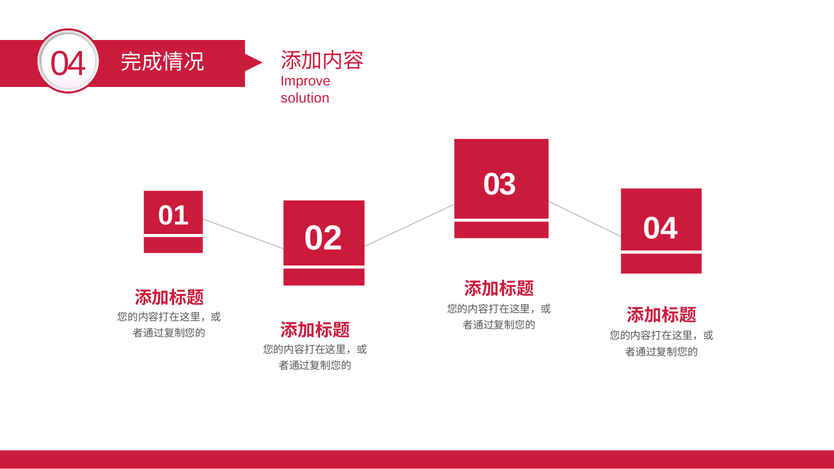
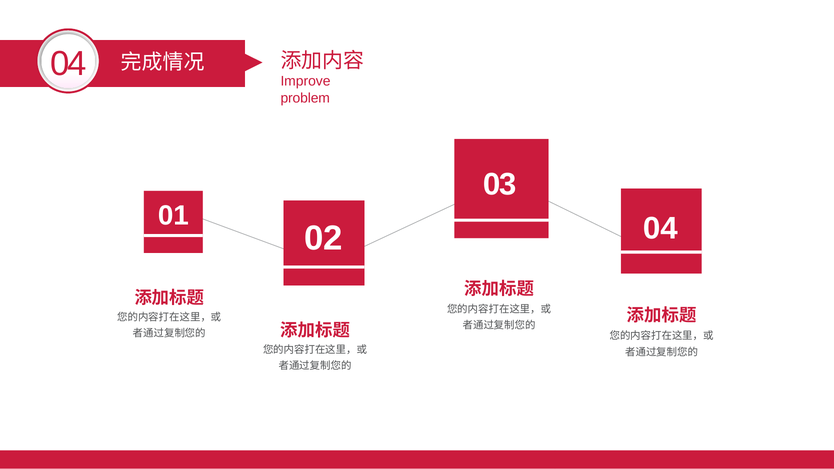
solution: solution -> problem (305, 98)
